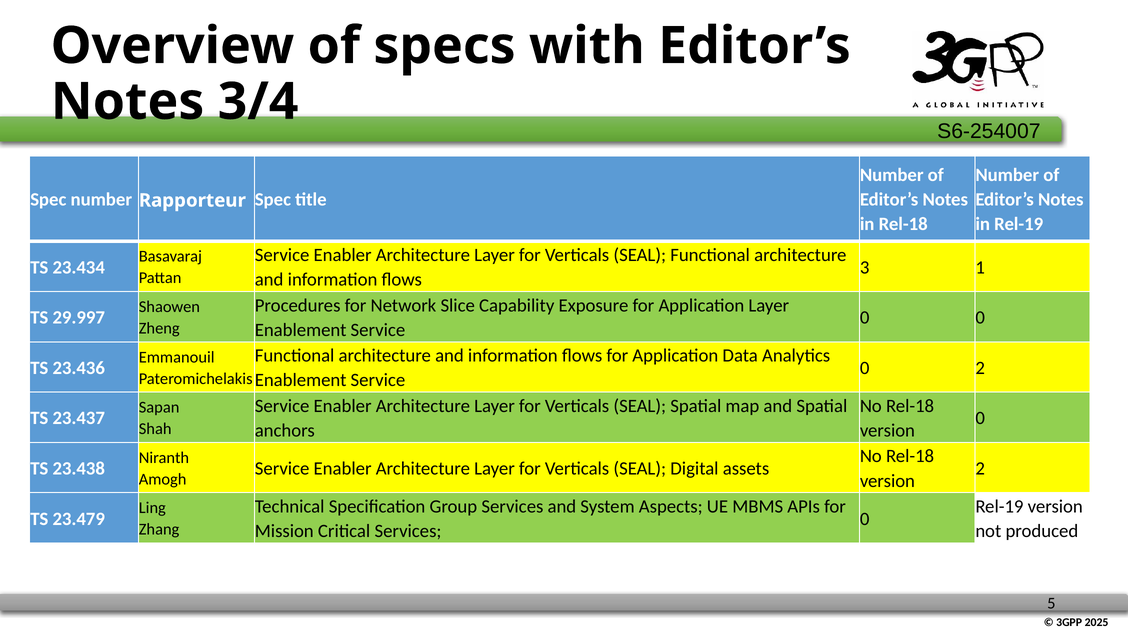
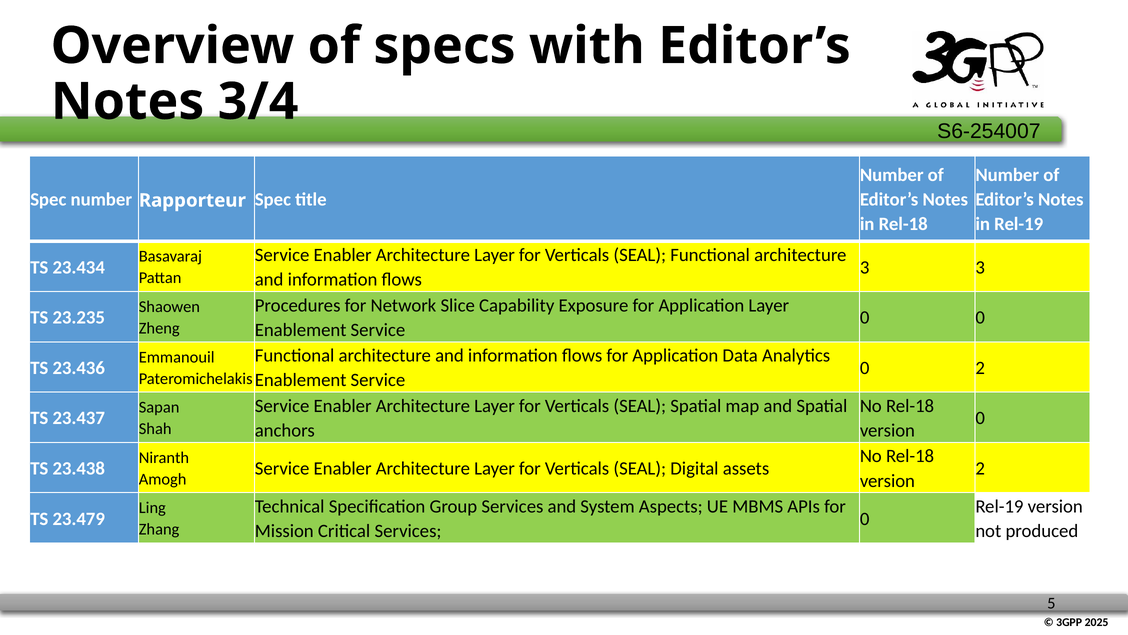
3 1: 1 -> 3 (980, 267)
29.997: 29.997 -> 23.235 (79, 317)
